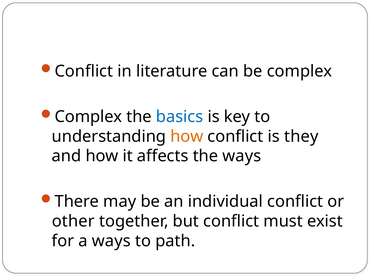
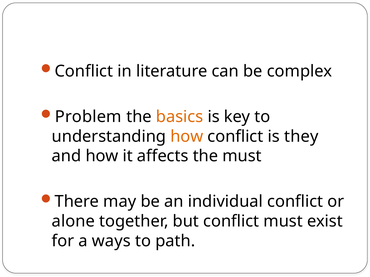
Complex: Complex -> Problem (88, 117)
basics colour: blue -> orange (180, 117)
the ways: ways -> must (242, 156)
other: other -> alone (73, 222)
